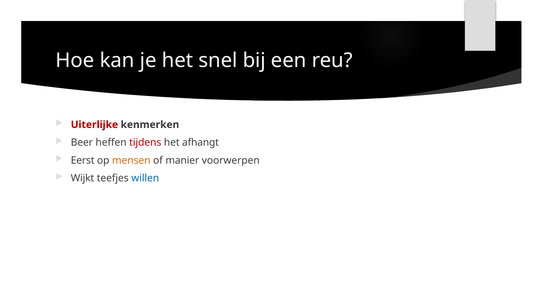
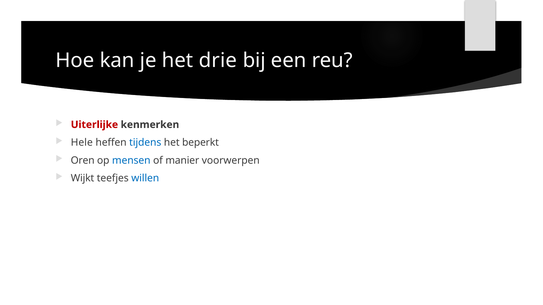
snel: snel -> drie (218, 61)
Beer: Beer -> Hele (82, 143)
tijdens colour: red -> blue (145, 143)
afhangt: afhangt -> beperkt (200, 143)
Eerst: Eerst -> Oren (83, 161)
mensen colour: orange -> blue (131, 161)
